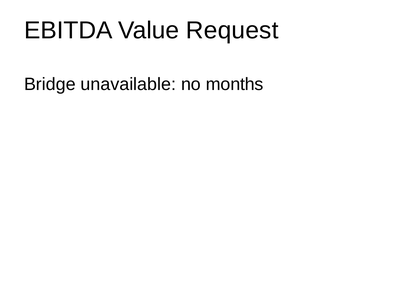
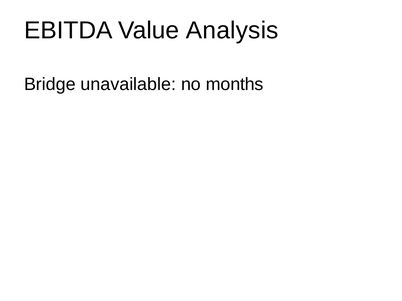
Request: Request -> Analysis (232, 31)
